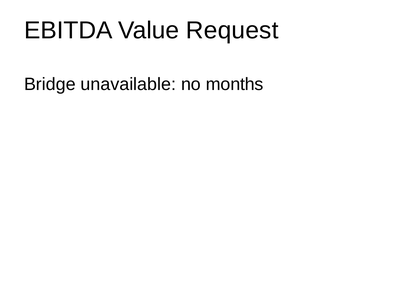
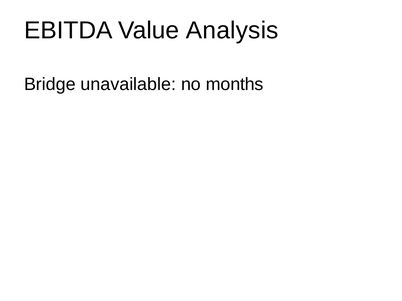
Request: Request -> Analysis (232, 31)
